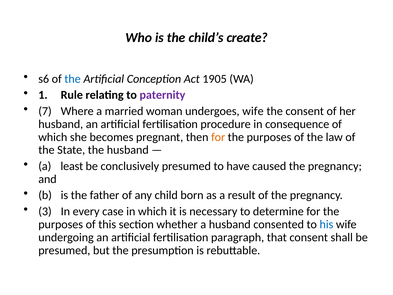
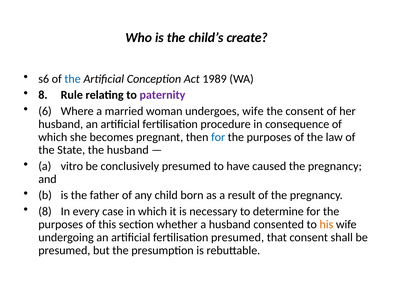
1905: 1905 -> 1989 (215, 79)
1: 1 -> 8 (43, 95)
7: 7 -> 6 (45, 111)
for colour: orange -> blue (218, 137)
least: least -> vitro (72, 166)
3: 3 -> 8 (45, 211)
his colour: blue -> orange (326, 224)
fertilisation paragraph: paragraph -> presumed (238, 237)
